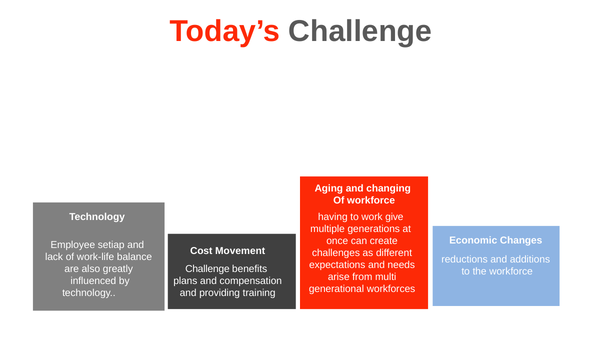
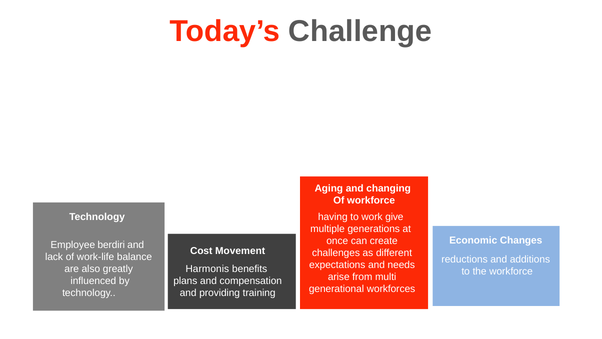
setiap: setiap -> berdiri (111, 245)
Challenge: Challenge -> Harmonis (207, 269)
